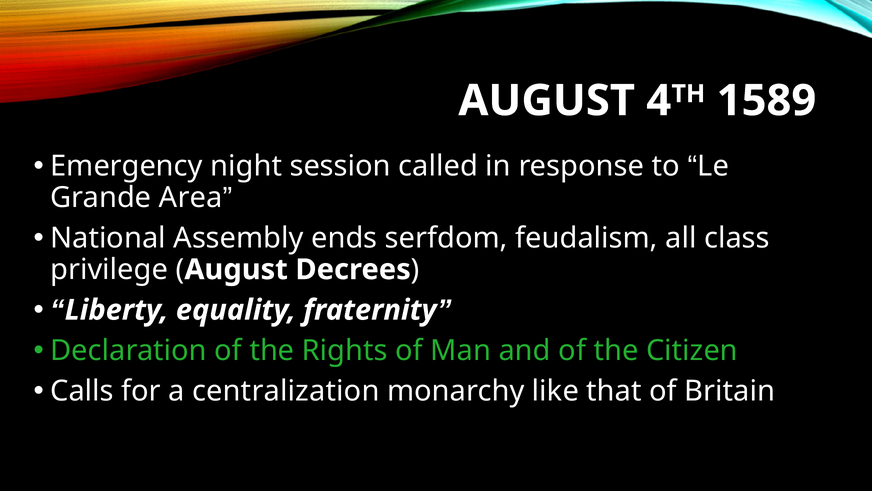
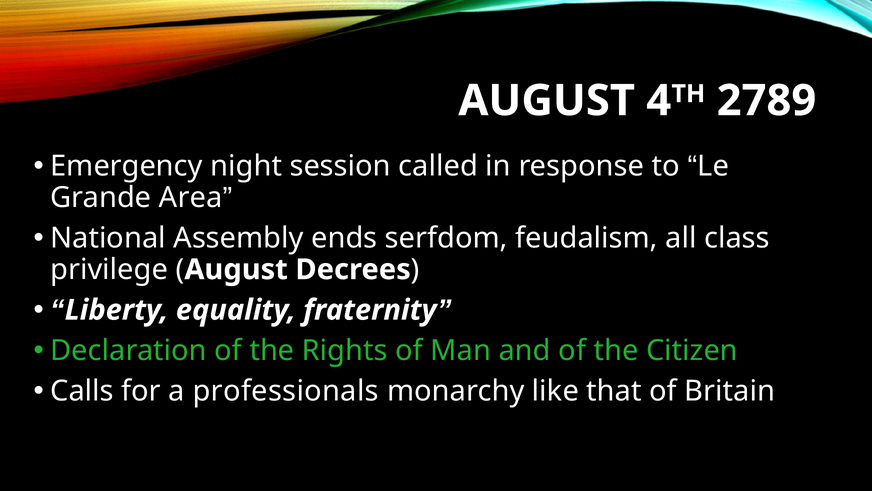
1589: 1589 -> 2789 (766, 101)
centralization: centralization -> professionals (286, 391)
